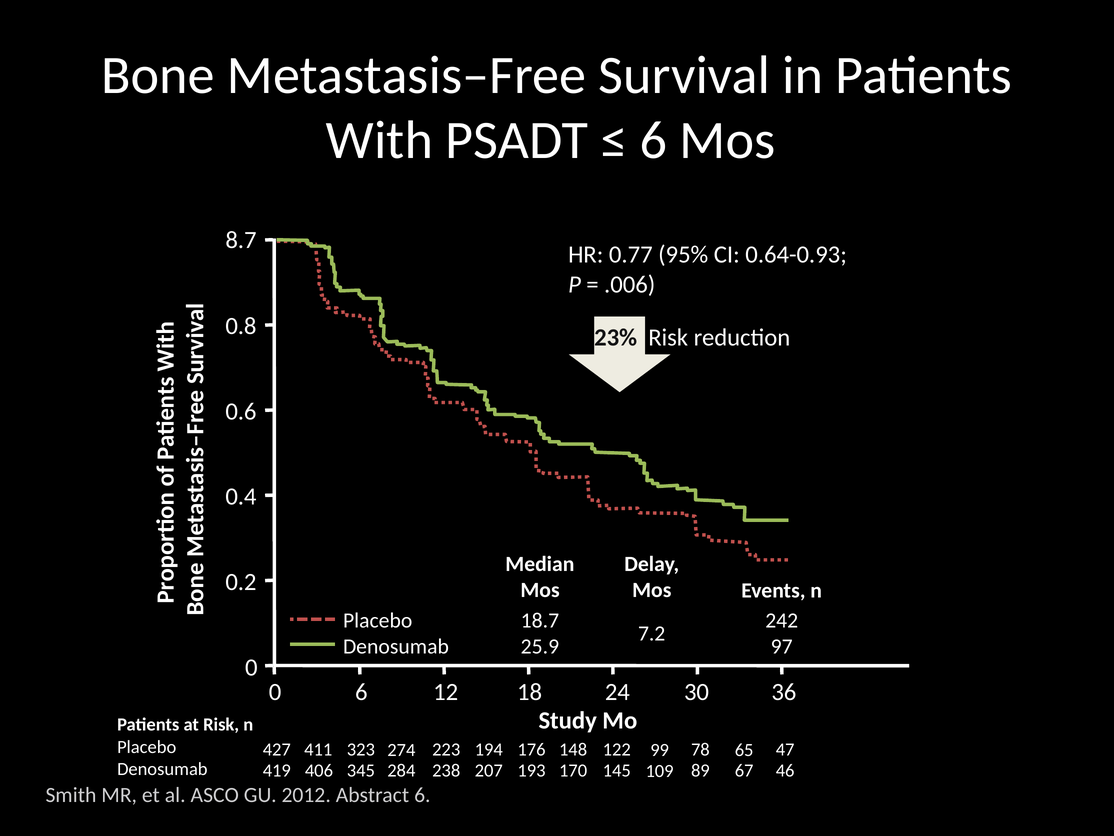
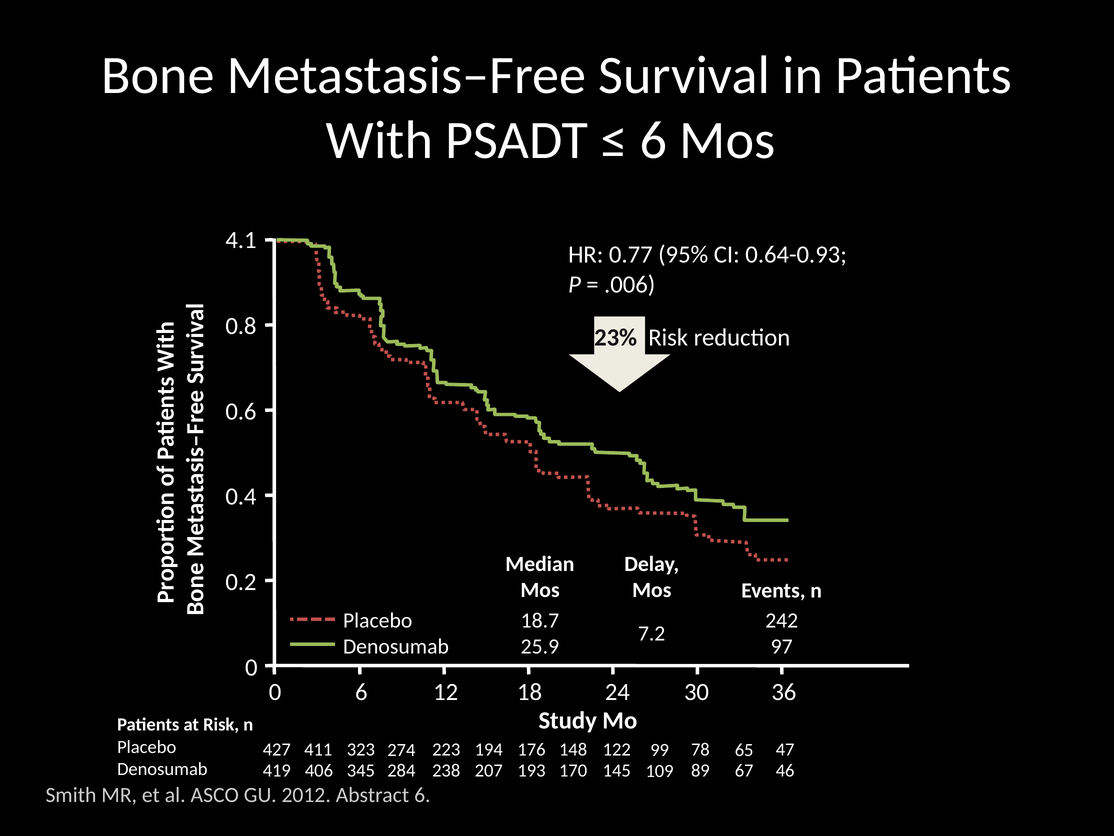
8.7: 8.7 -> 4.1 (241, 240)
